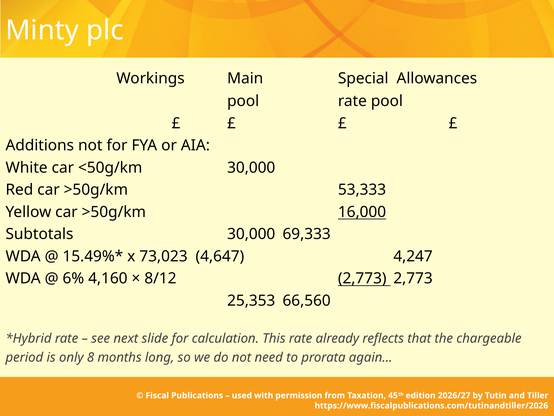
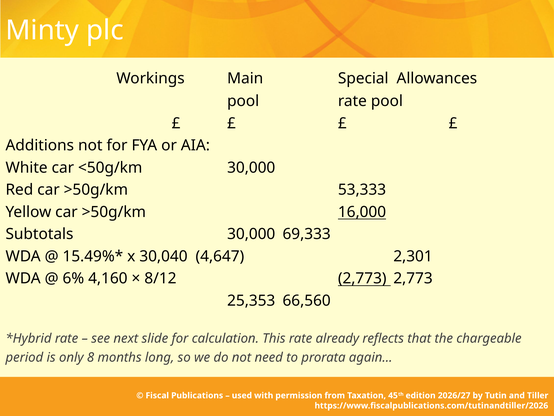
73,023: 73,023 -> 30,040 (163, 256)
4,247: 4,247 -> 2,301 (413, 256)
